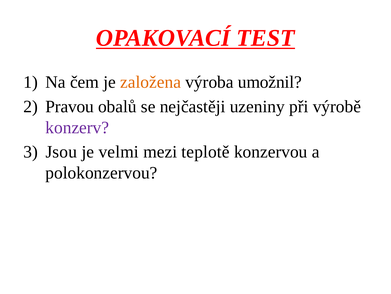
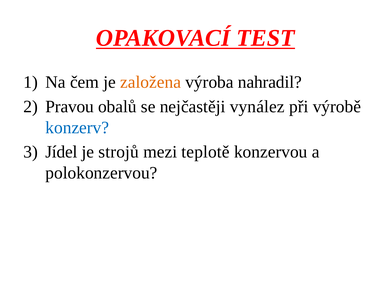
umožnil: umožnil -> nahradil (270, 82)
uzeniny: uzeniny -> vynález (257, 106)
konzerv colour: purple -> blue (77, 127)
Jsou: Jsou -> Jídel (61, 152)
velmi: velmi -> strojů (119, 152)
